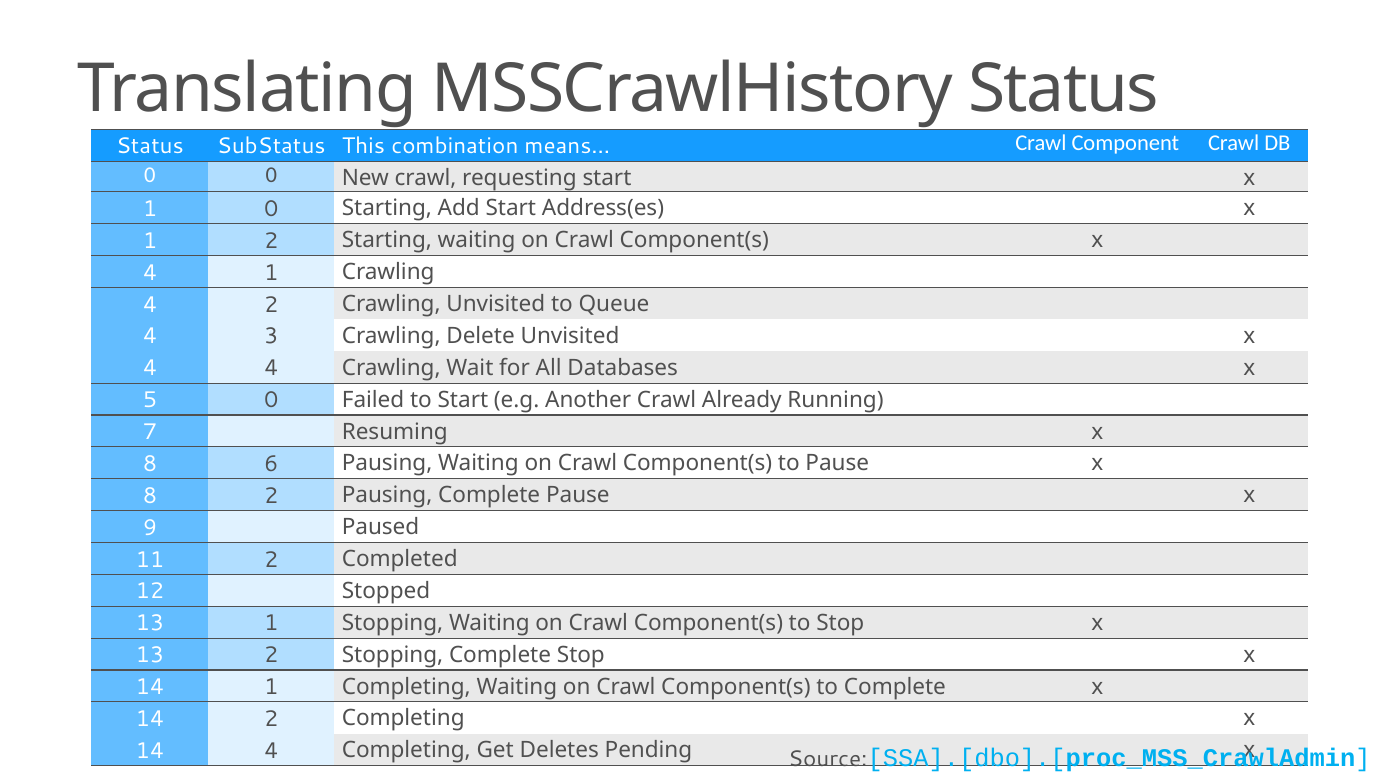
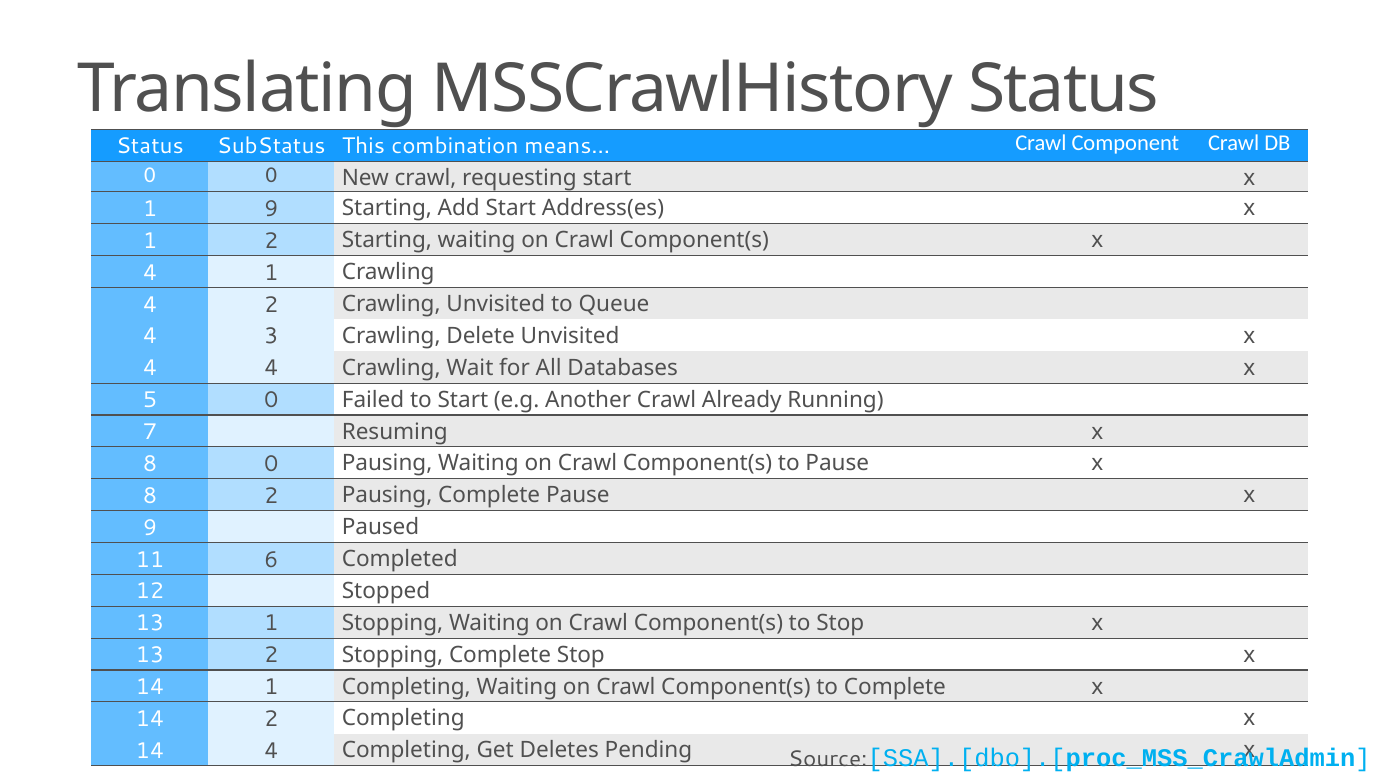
1 0: 0 -> 9 (271, 209)
8 6: 6 -> 0 (271, 464)
11 2: 2 -> 6 (271, 560)
